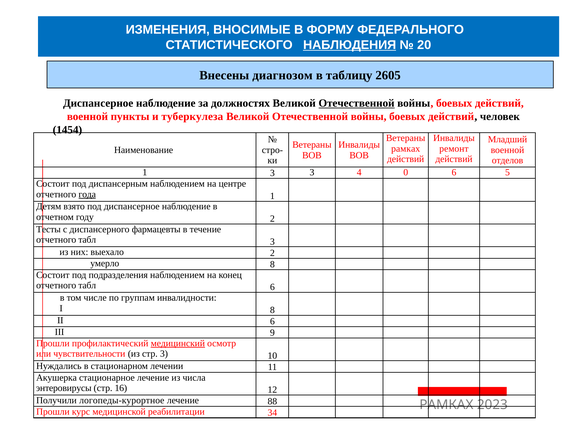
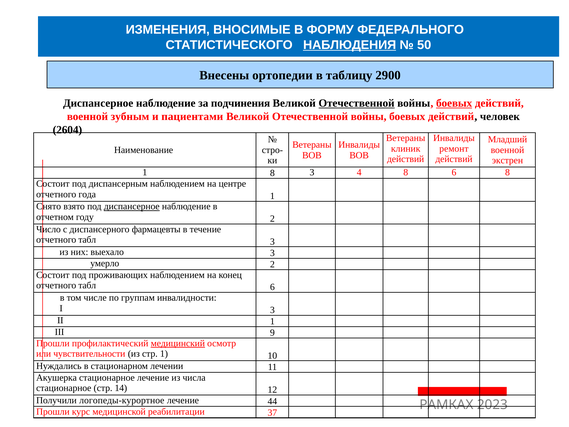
20: 20 -> 50 (424, 45)
диагнозом: диагнозом -> ортопедии (283, 75)
2605: 2605 -> 2900 (388, 75)
должностях: должностях -> подчинения (241, 103)
боевых underline: none -> present (454, 103)
пункты: пункты -> зубным (130, 116)
туберкулеза: туберкулеза -> пациентами (192, 116)
1454: 1454 -> 2604 (67, 130)
рамках: рамках -> клиник (406, 149)
отделов: отделов -> экстрен (507, 160)
1 3: 3 -> 8 (272, 173)
4 0: 0 -> 8 (406, 172)
6 5: 5 -> 8 (507, 172)
года underline: present -> none (87, 194)
Детям: Детям -> Снято (49, 206)
диспансерное underline: none -> present (132, 206)
Тесты: Тесты -> Число (49, 229)
выехало 2: 2 -> 3 (272, 253)
умерло 8: 8 -> 2 (272, 264)
подразделения: подразделения -> проживающих (118, 275)
I 8: 8 -> 3 (272, 310)
II 6: 6 -> 1 (272, 321)
стр 3: 3 -> 1 (164, 354)
энтеровирусы: энтеровирусы -> стационарное (64, 388)
16: 16 -> 14 (121, 388)
88: 88 -> 44 (272, 401)
34: 34 -> 37 (272, 412)
